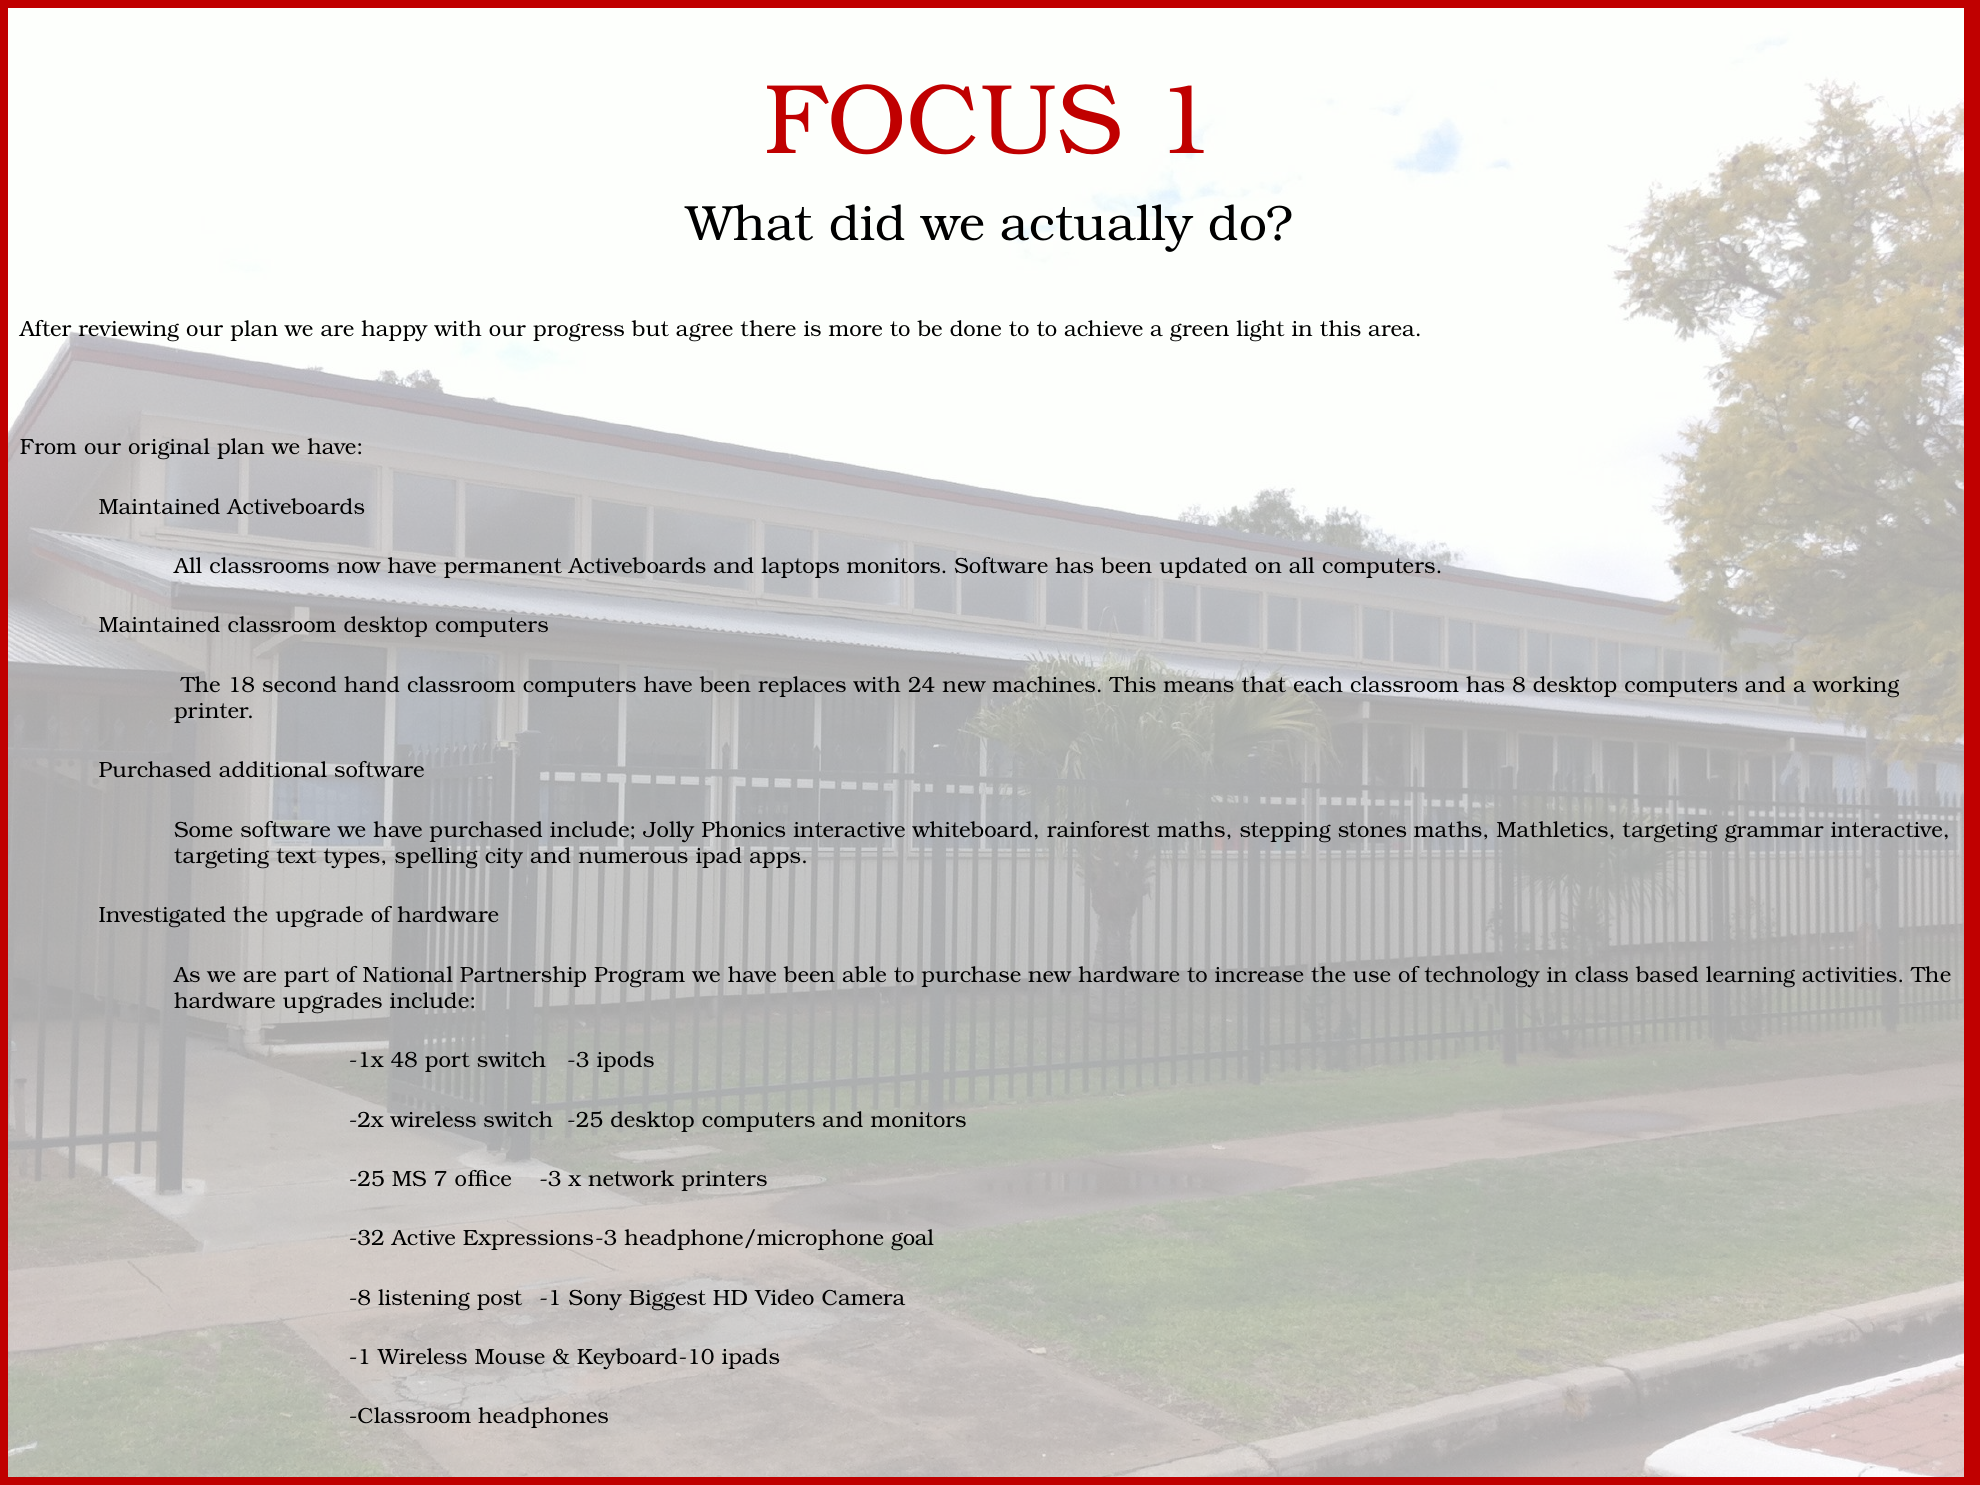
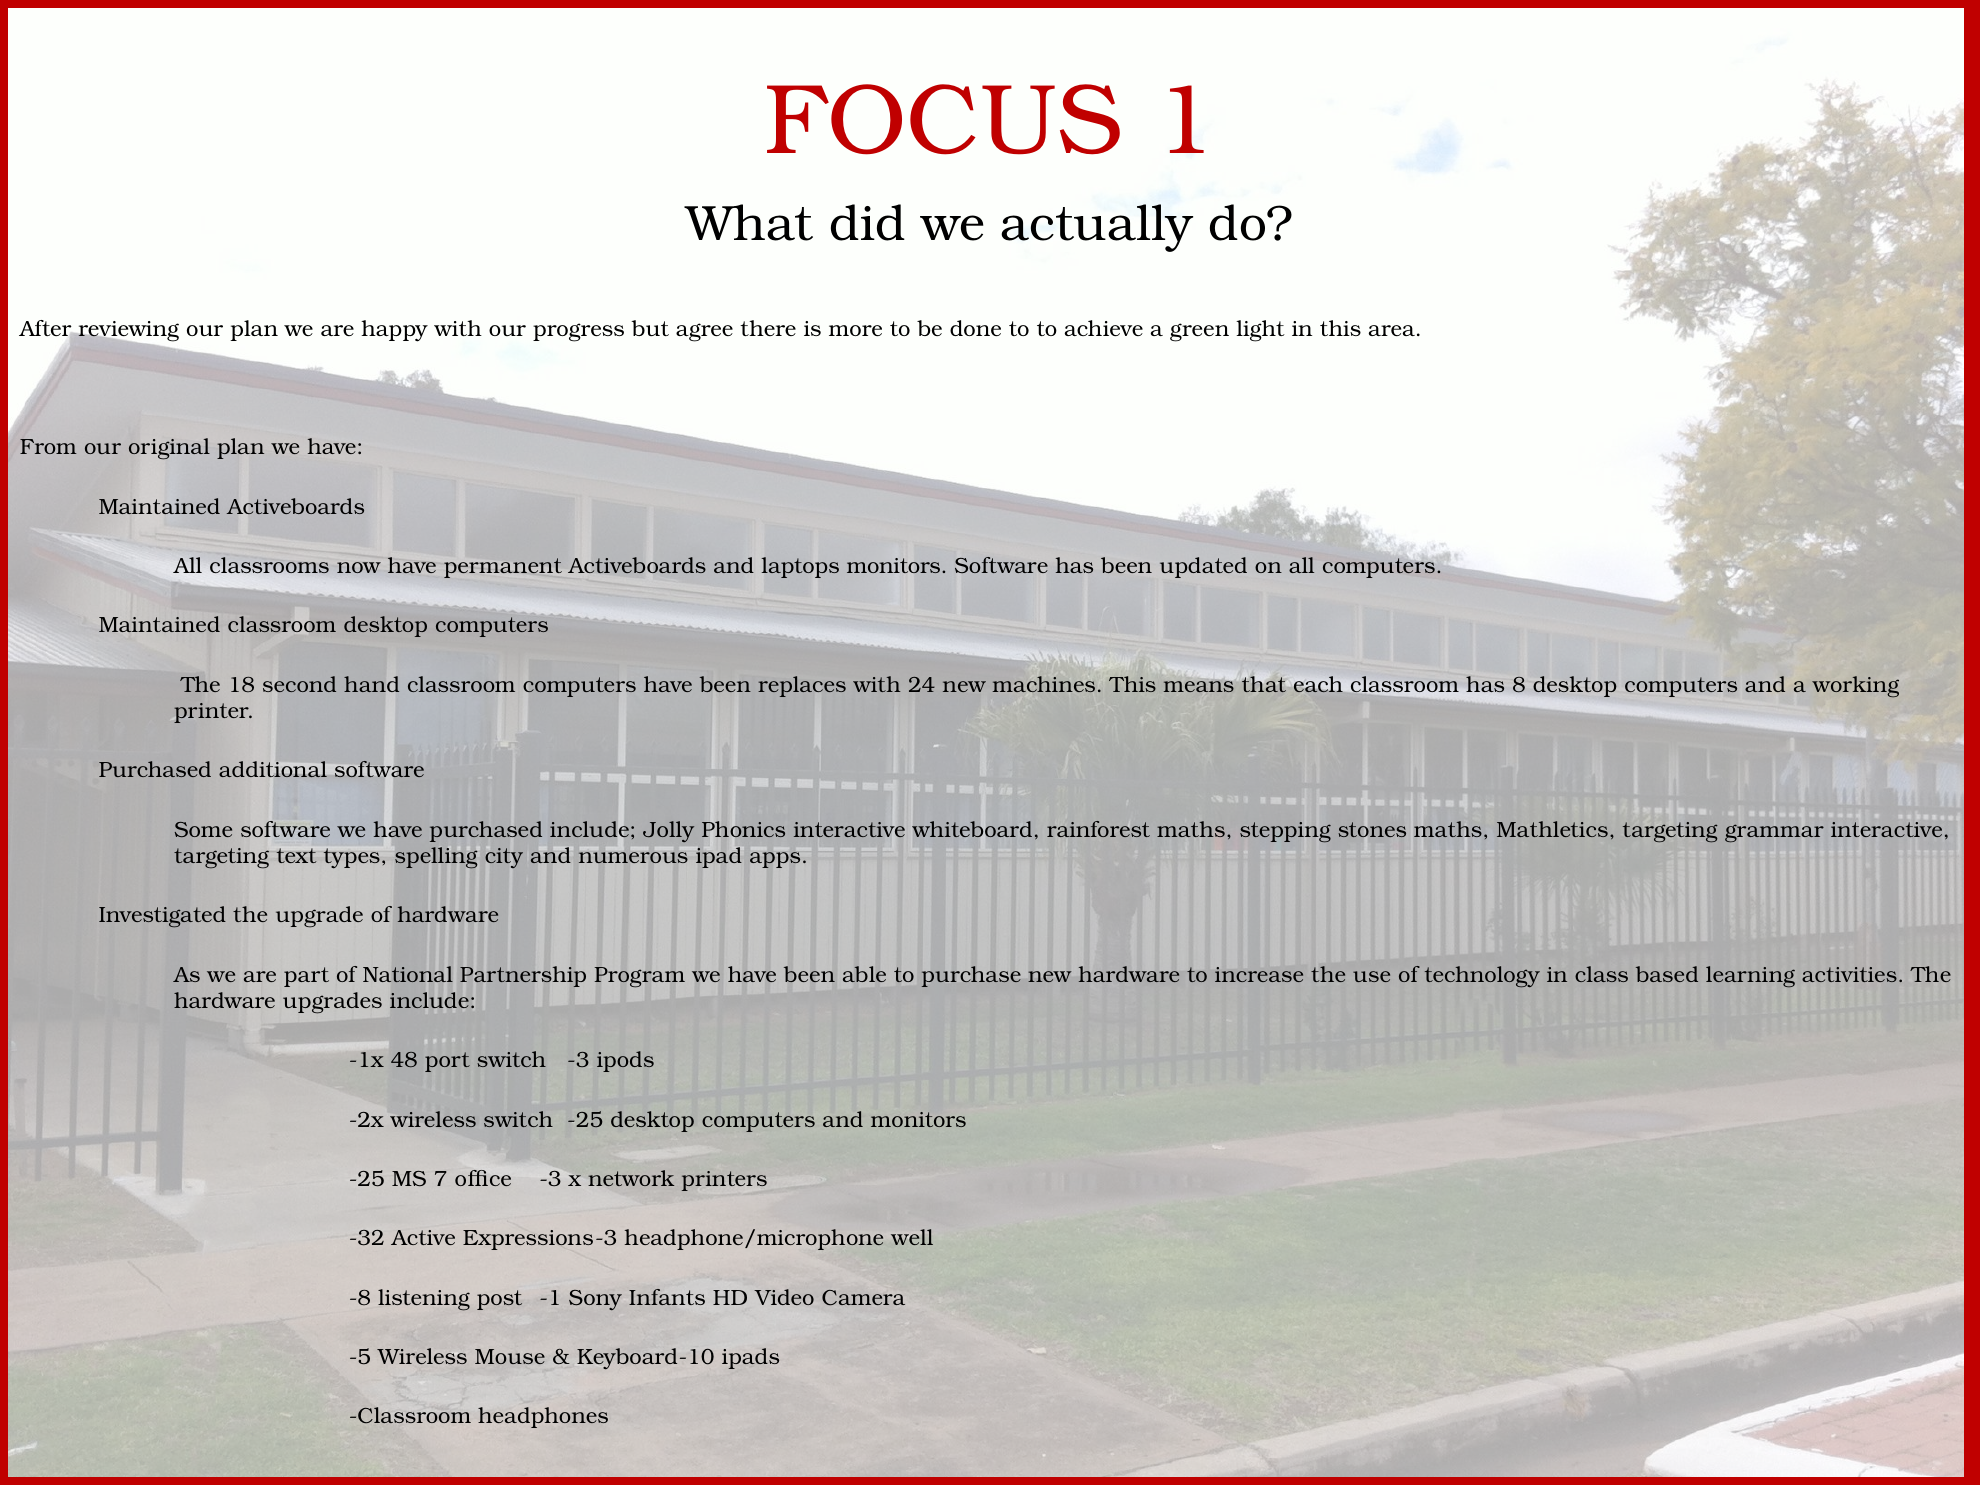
goal: goal -> well (912, 1239)
Biggest: Biggest -> Infants (667, 1298)
-1: -1 -> -5 (360, 1357)
